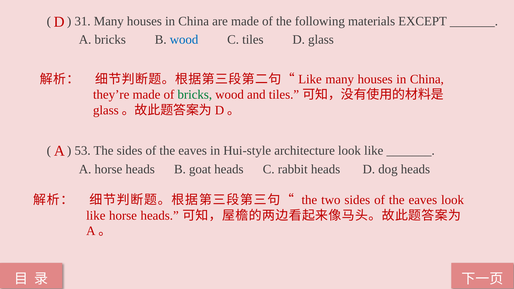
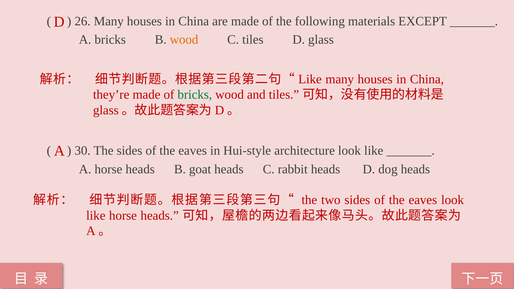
31: 31 -> 26 (83, 21)
wood colour: blue -> orange (184, 40)
53: 53 -> 30 (83, 151)
